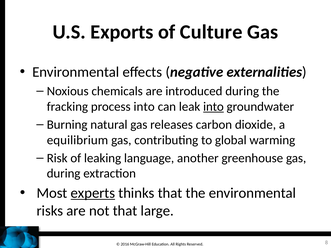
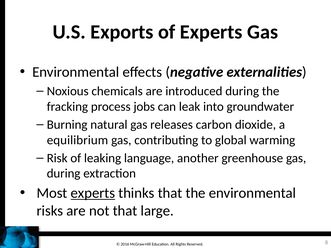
of Culture: Culture -> Experts (211, 32)
process into: into -> jobs (144, 107)
into underline: present -> none (213, 107)
